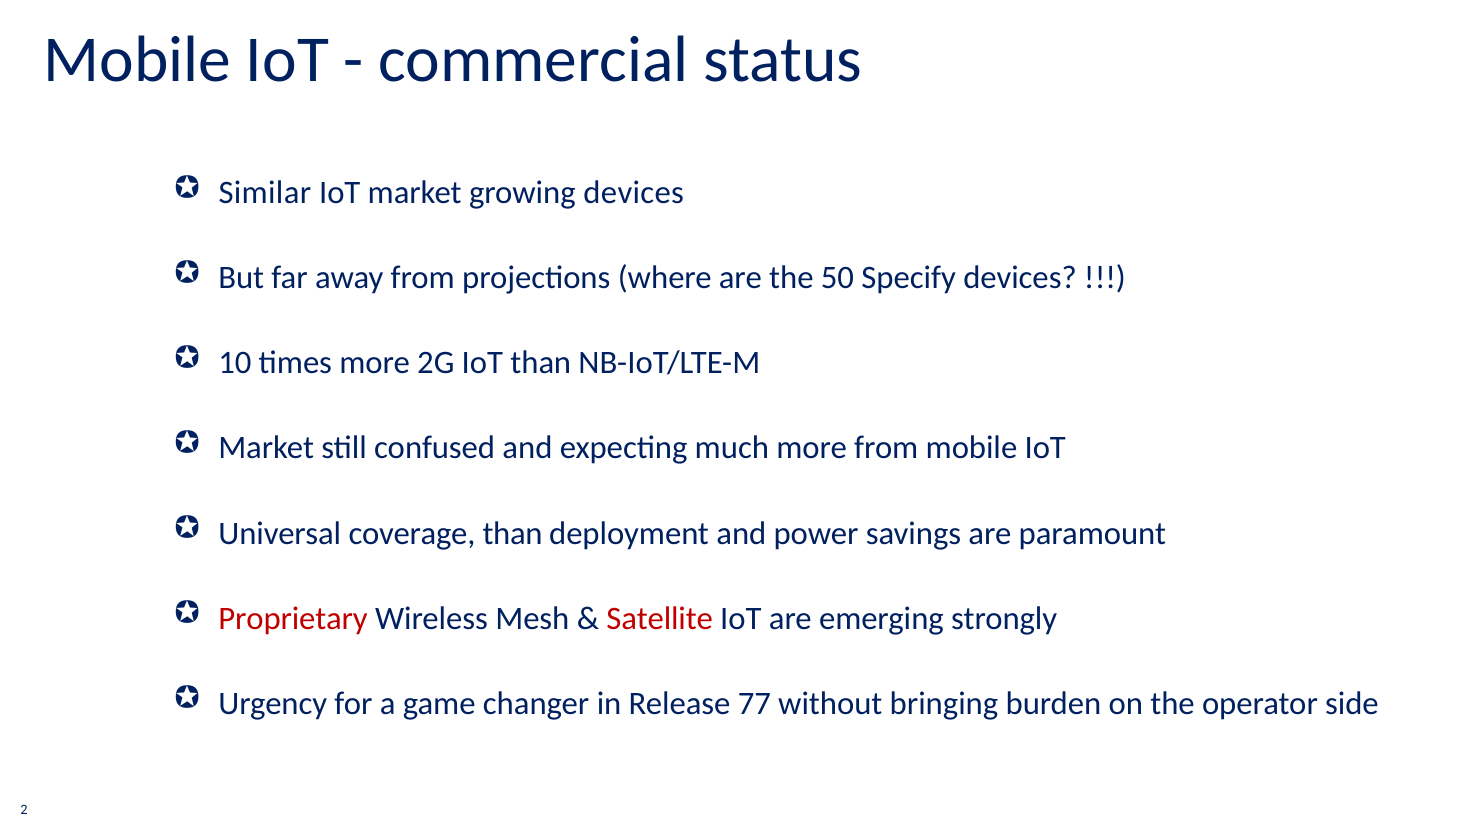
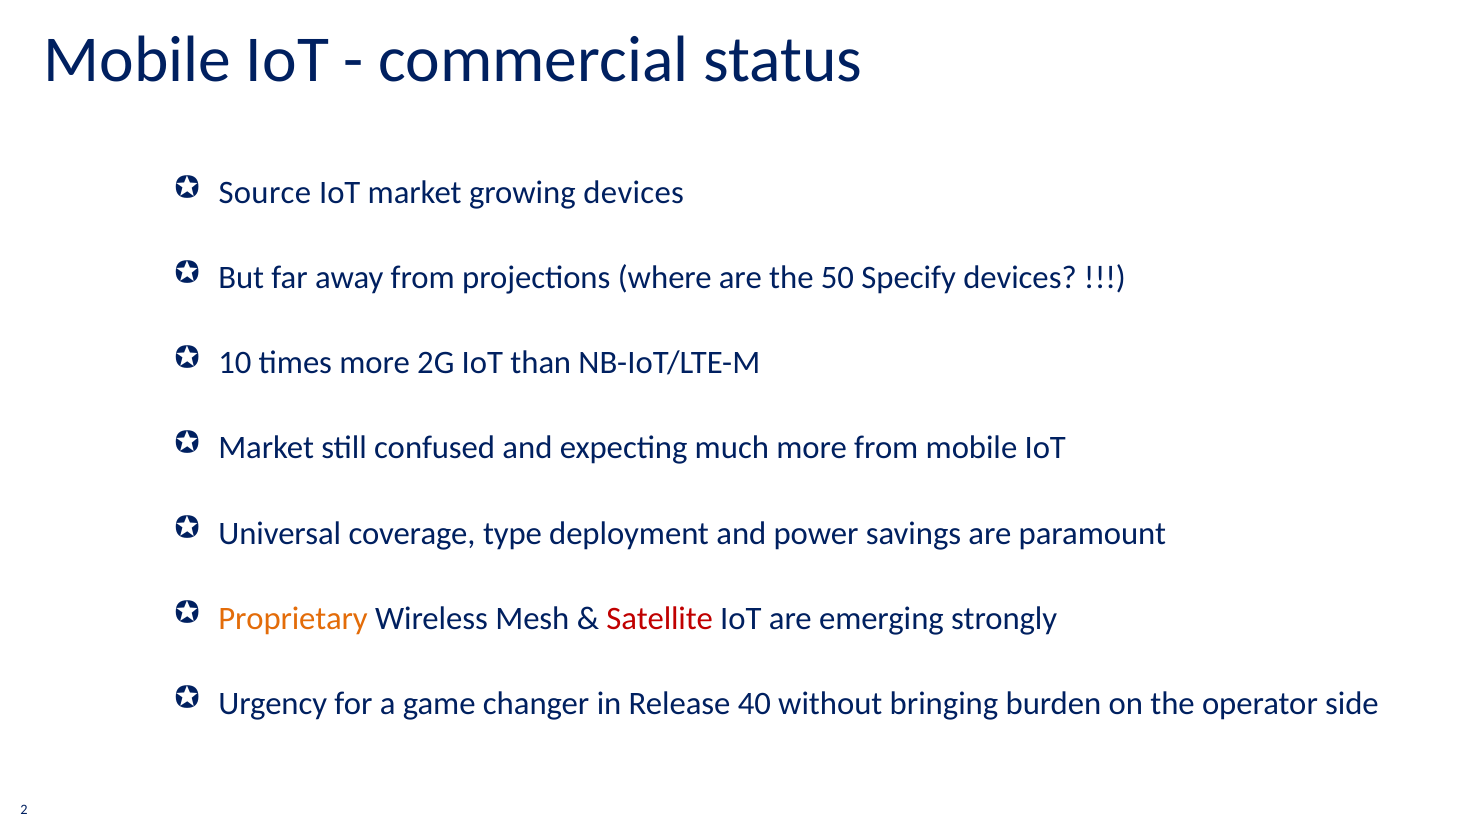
Similar: Similar -> Source (265, 193)
coverage than: than -> type (513, 533)
Proprietary colour: red -> orange (293, 618)
77: 77 -> 40 (754, 704)
